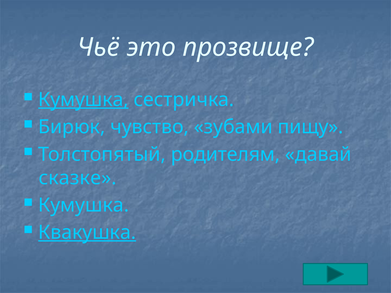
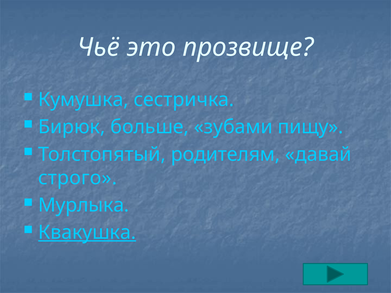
Кумушка underline: present -> none (83, 100)
чувство: чувство -> больше (150, 127)
сказке: сказке -> строго (78, 178)
Кумушка: Кумушка -> Мурлыка (84, 205)
